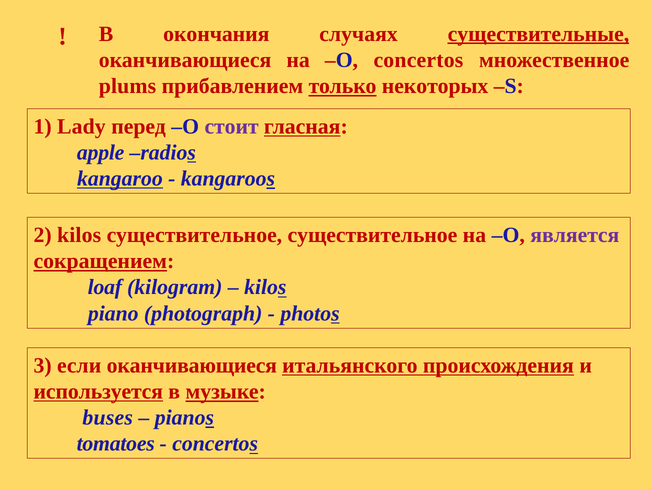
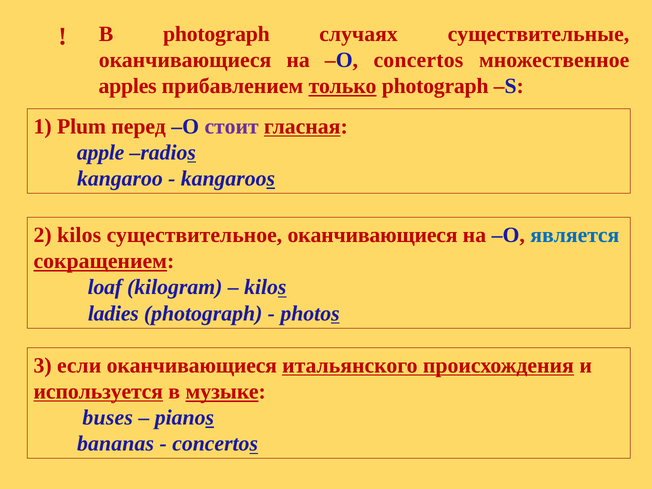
В окончания: окончания -> photograph (216, 34)
существительные underline: present -> none (538, 34)
plums: plums -> apples (128, 86)
только некоторых: некоторых -> photograph (435, 86)
Lady: Lady -> Plum (82, 126)
kangaroo underline: present -> none (120, 179)
существительное существительное: существительное -> оканчивающиеся (373, 235)
является colour: purple -> blue (575, 235)
piano: piano -> ladies (113, 313)
tomatoes: tomatoes -> bananas (116, 444)
